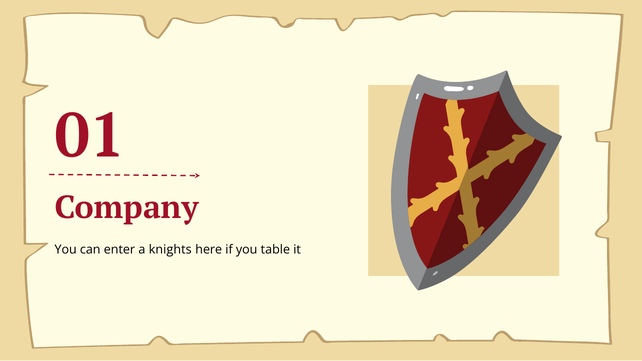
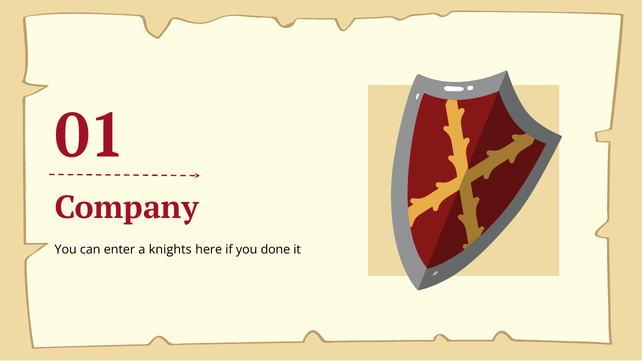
table: table -> done (275, 250)
